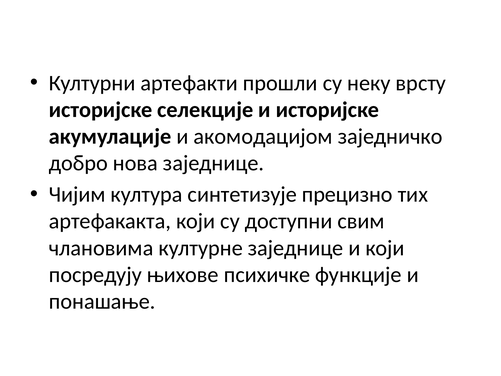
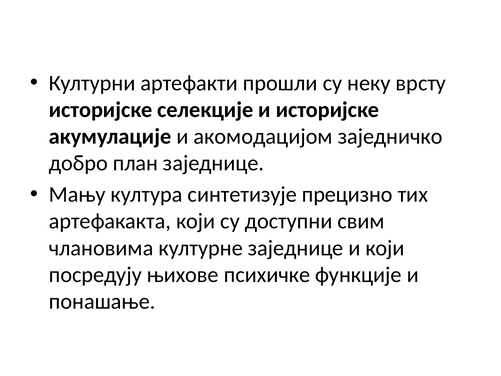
нова: нова -> план (135, 163)
Чијим: Чијим -> Мању (77, 194)
